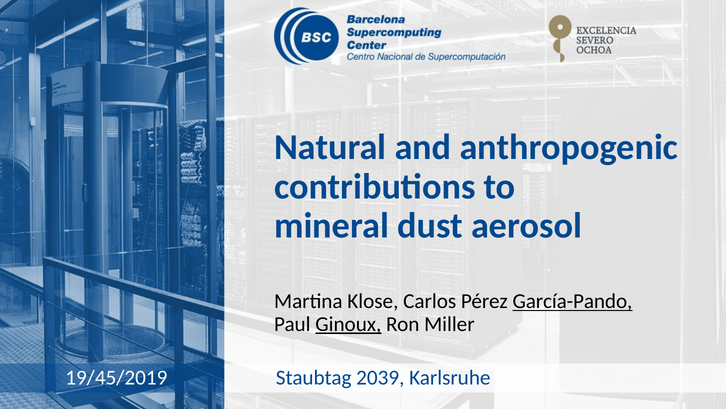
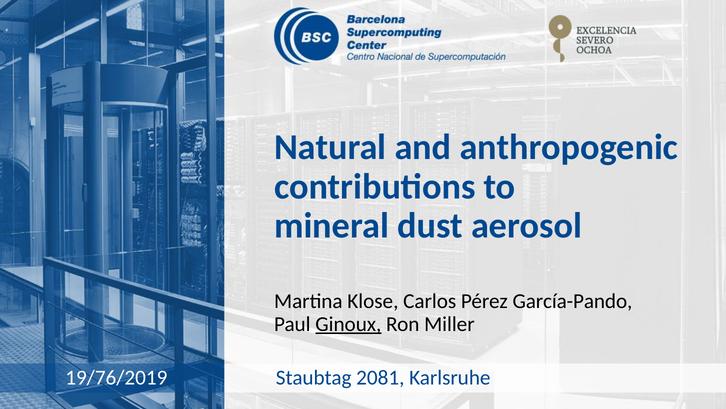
García-Pando underline: present -> none (572, 301)
19/45/2019: 19/45/2019 -> 19/76/2019 (116, 377)
2039: 2039 -> 2081 (380, 377)
